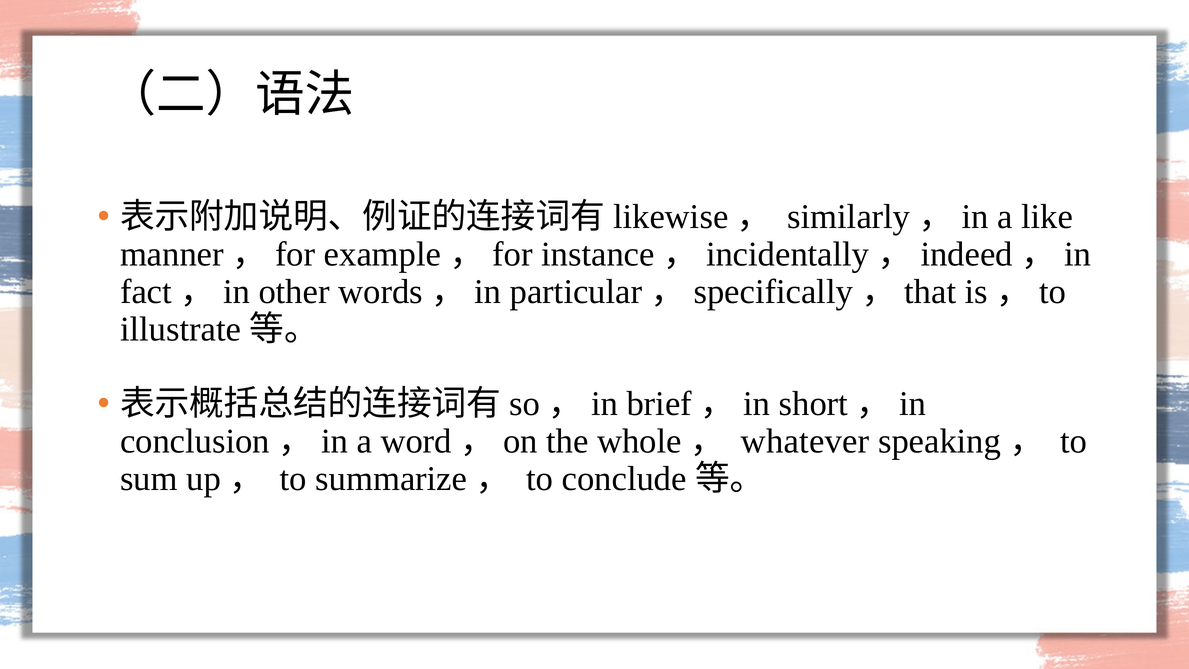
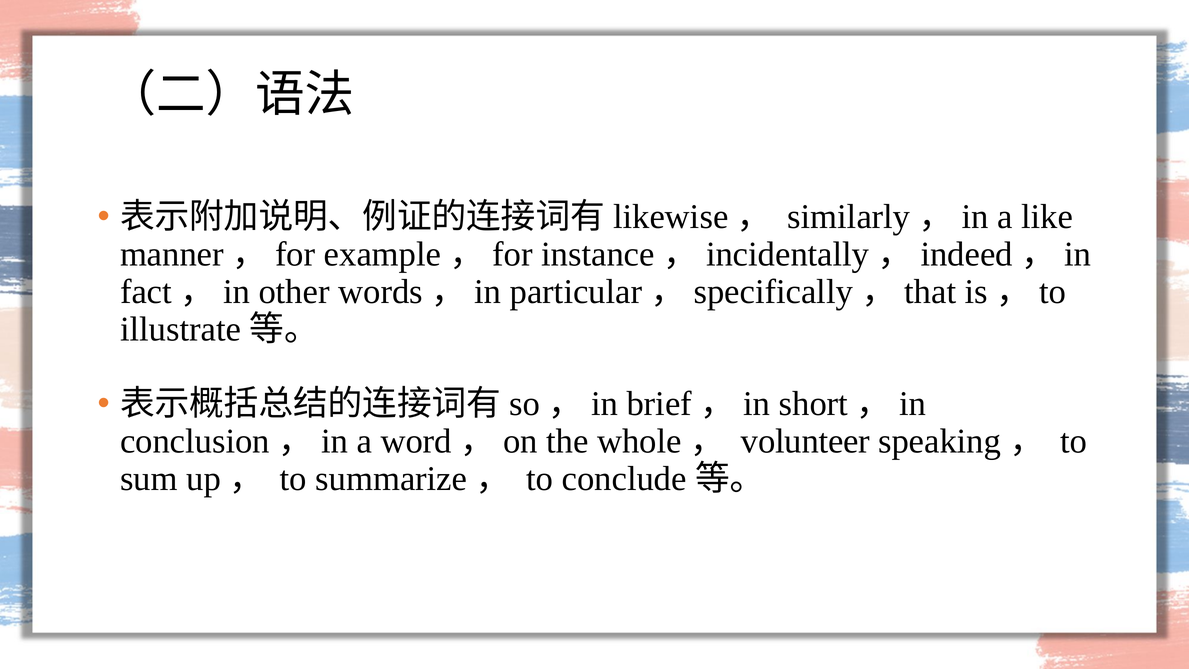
whatever: whatever -> volunteer (805, 441)
